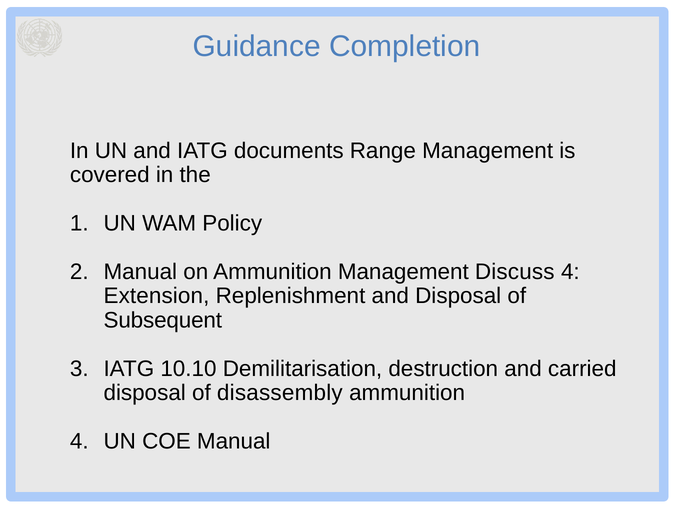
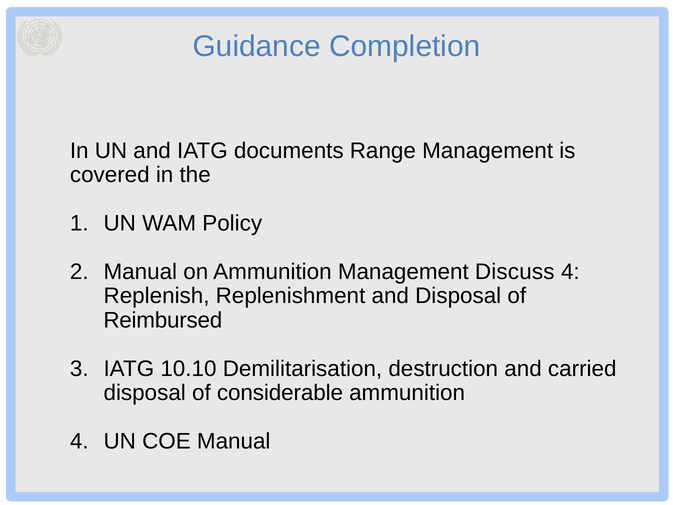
Extension: Extension -> Replenish (157, 296)
Subsequent: Subsequent -> Reimbursed (163, 320)
disassembly: disassembly -> considerable (280, 393)
